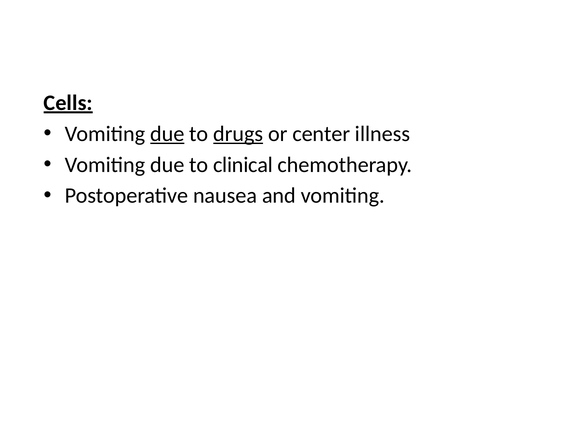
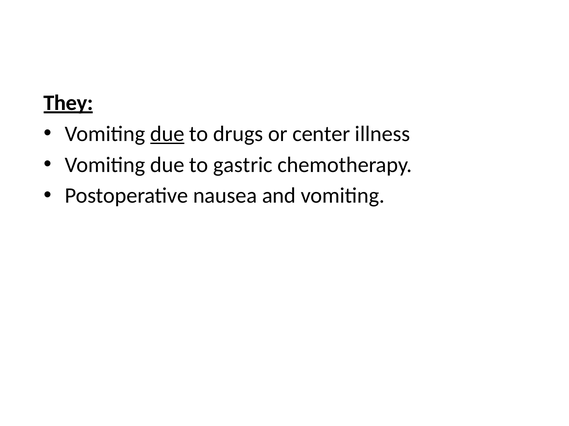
Cells: Cells -> They (68, 103)
drugs underline: present -> none (238, 134)
clinical: clinical -> gastric (243, 165)
